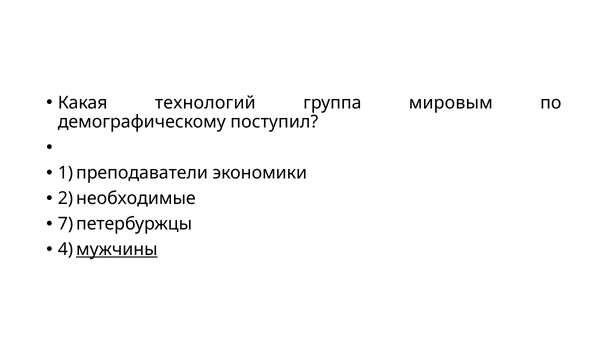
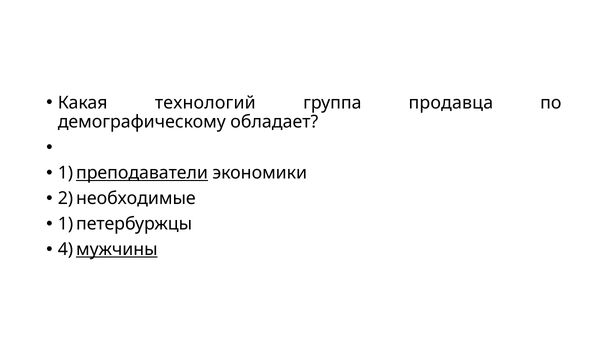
мировым: мировым -> продавца (451, 103)
поступил: поступил -> обладает (274, 122)
преподаватели underline: none -> present (142, 173)
7: 7 -> 1 (65, 224)
